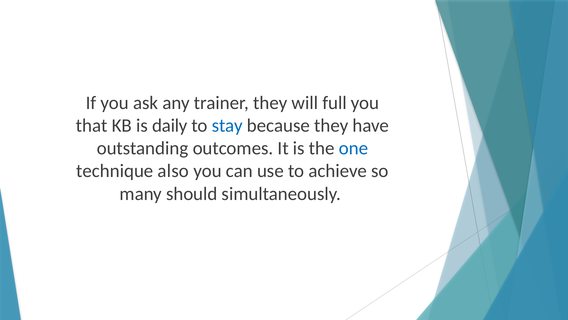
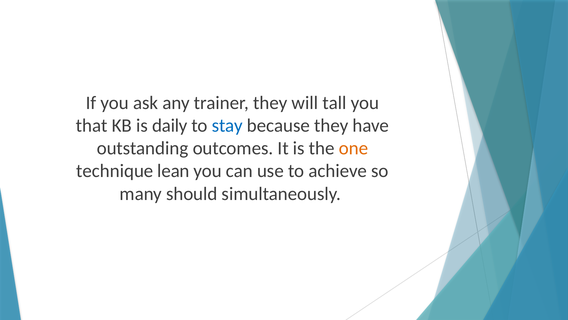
full: full -> tall (335, 103)
one colour: blue -> orange (354, 148)
also: also -> lean (173, 171)
